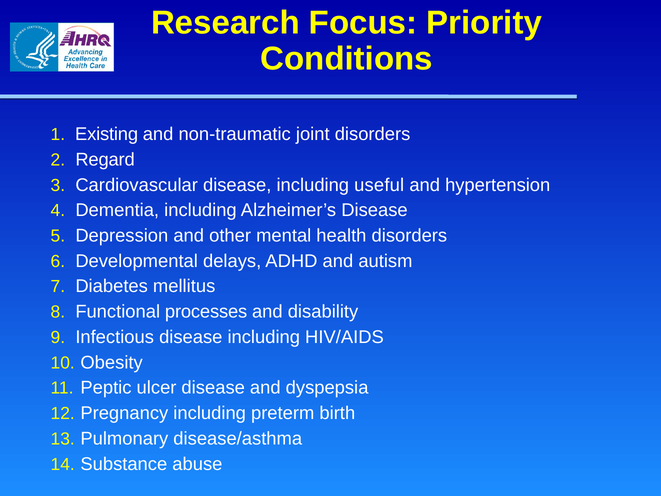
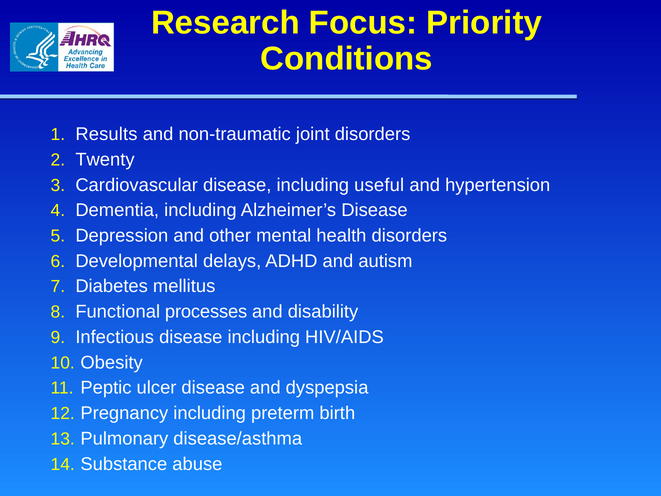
Existing: Existing -> Results (106, 134)
Regard: Regard -> Twenty (105, 160)
